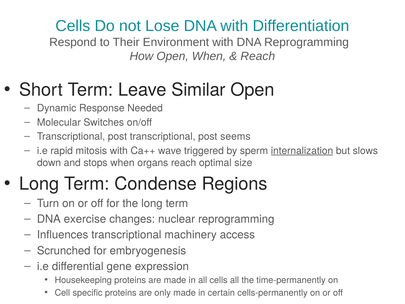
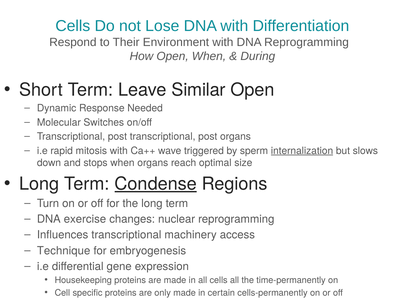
Reach: Reach -> During (258, 56)
post seems: seems -> organs (235, 136)
Condense underline: none -> present (156, 184)
Scrunched: Scrunched -> Technique (64, 250)
